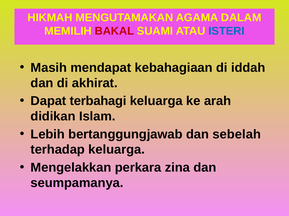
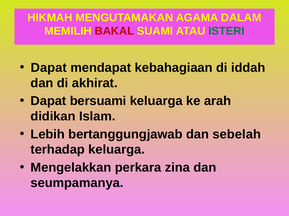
ISTERI colour: blue -> green (226, 31)
Masih: Masih -> Dapat (49, 68)
terbahagi: terbahagi -> bersuami (98, 101)
